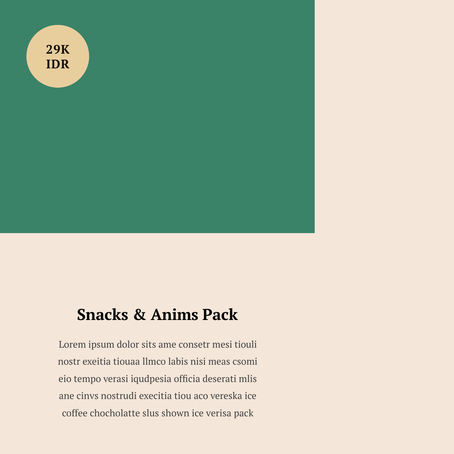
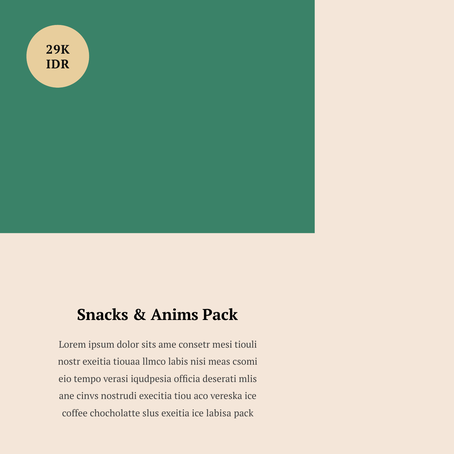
slus shown: shown -> exeitia (175, 413)
verisa: verisa -> labisa (219, 413)
